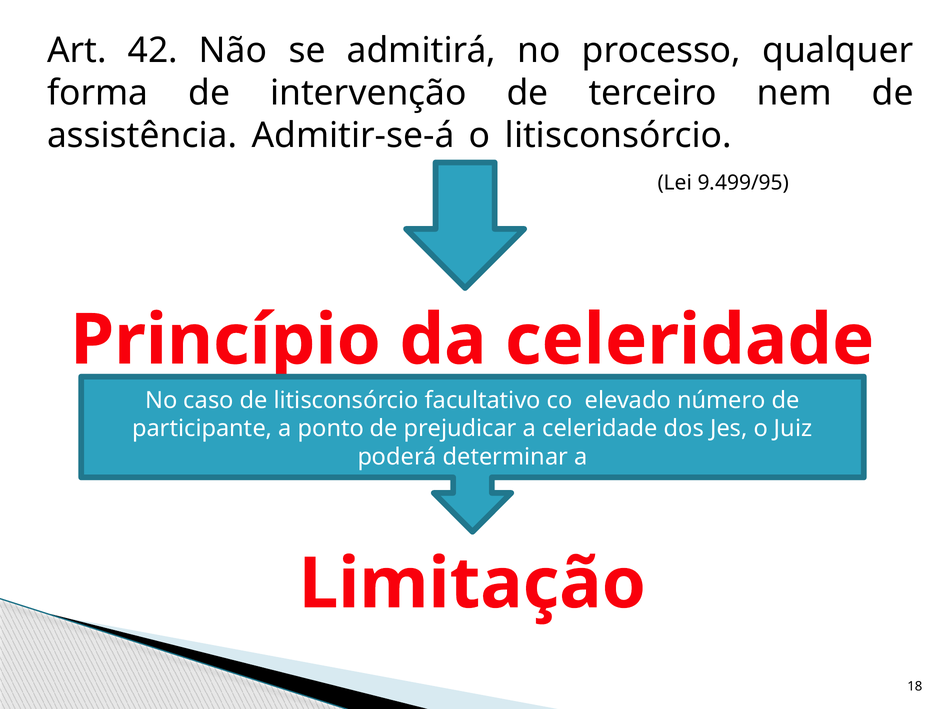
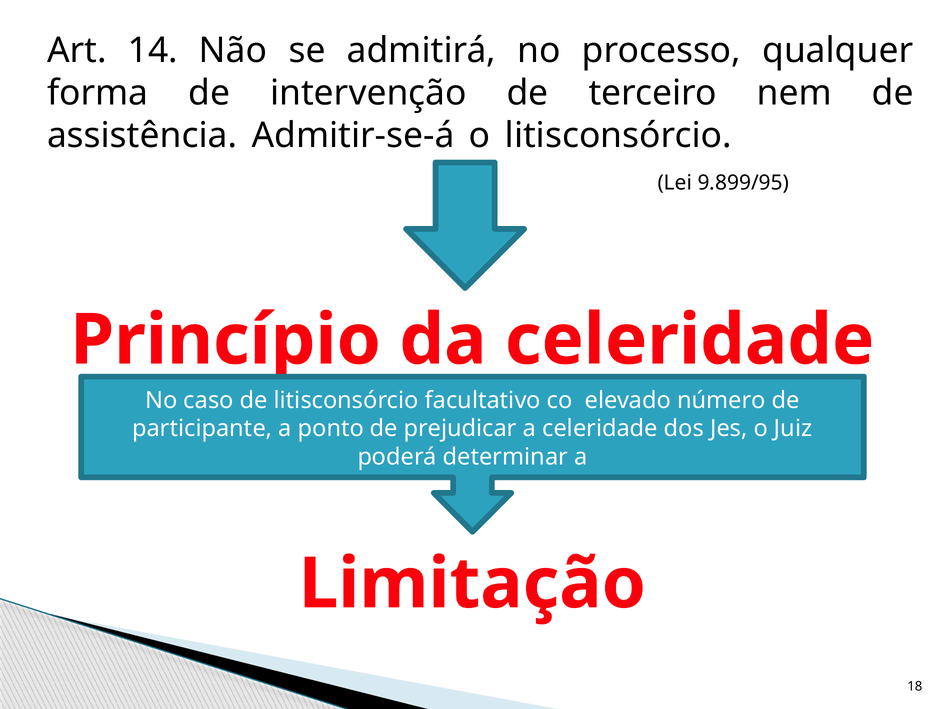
42: 42 -> 14 (153, 51)
9.499/95: 9.499/95 -> 9.899/95 (743, 183)
